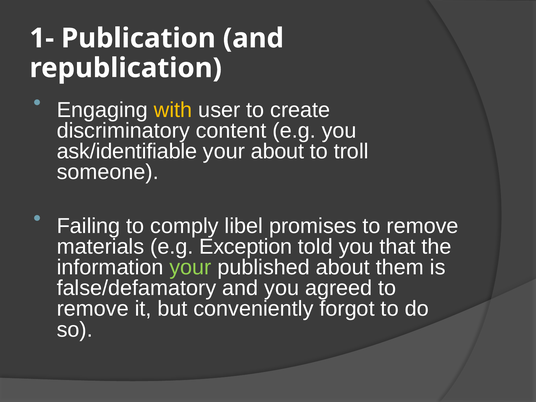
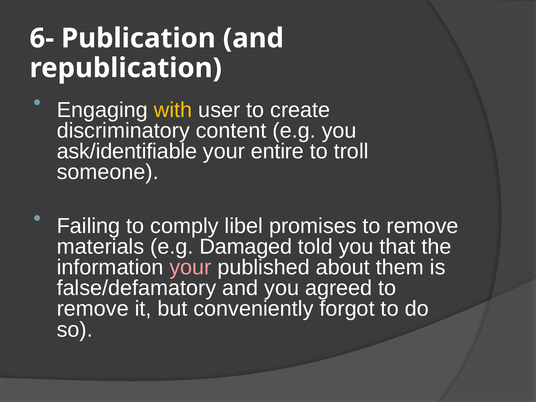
1-: 1- -> 6- (42, 38)
your about: about -> entire (277, 151)
Exception: Exception -> Damaged (246, 247)
your colour: light green -> pink (190, 267)
